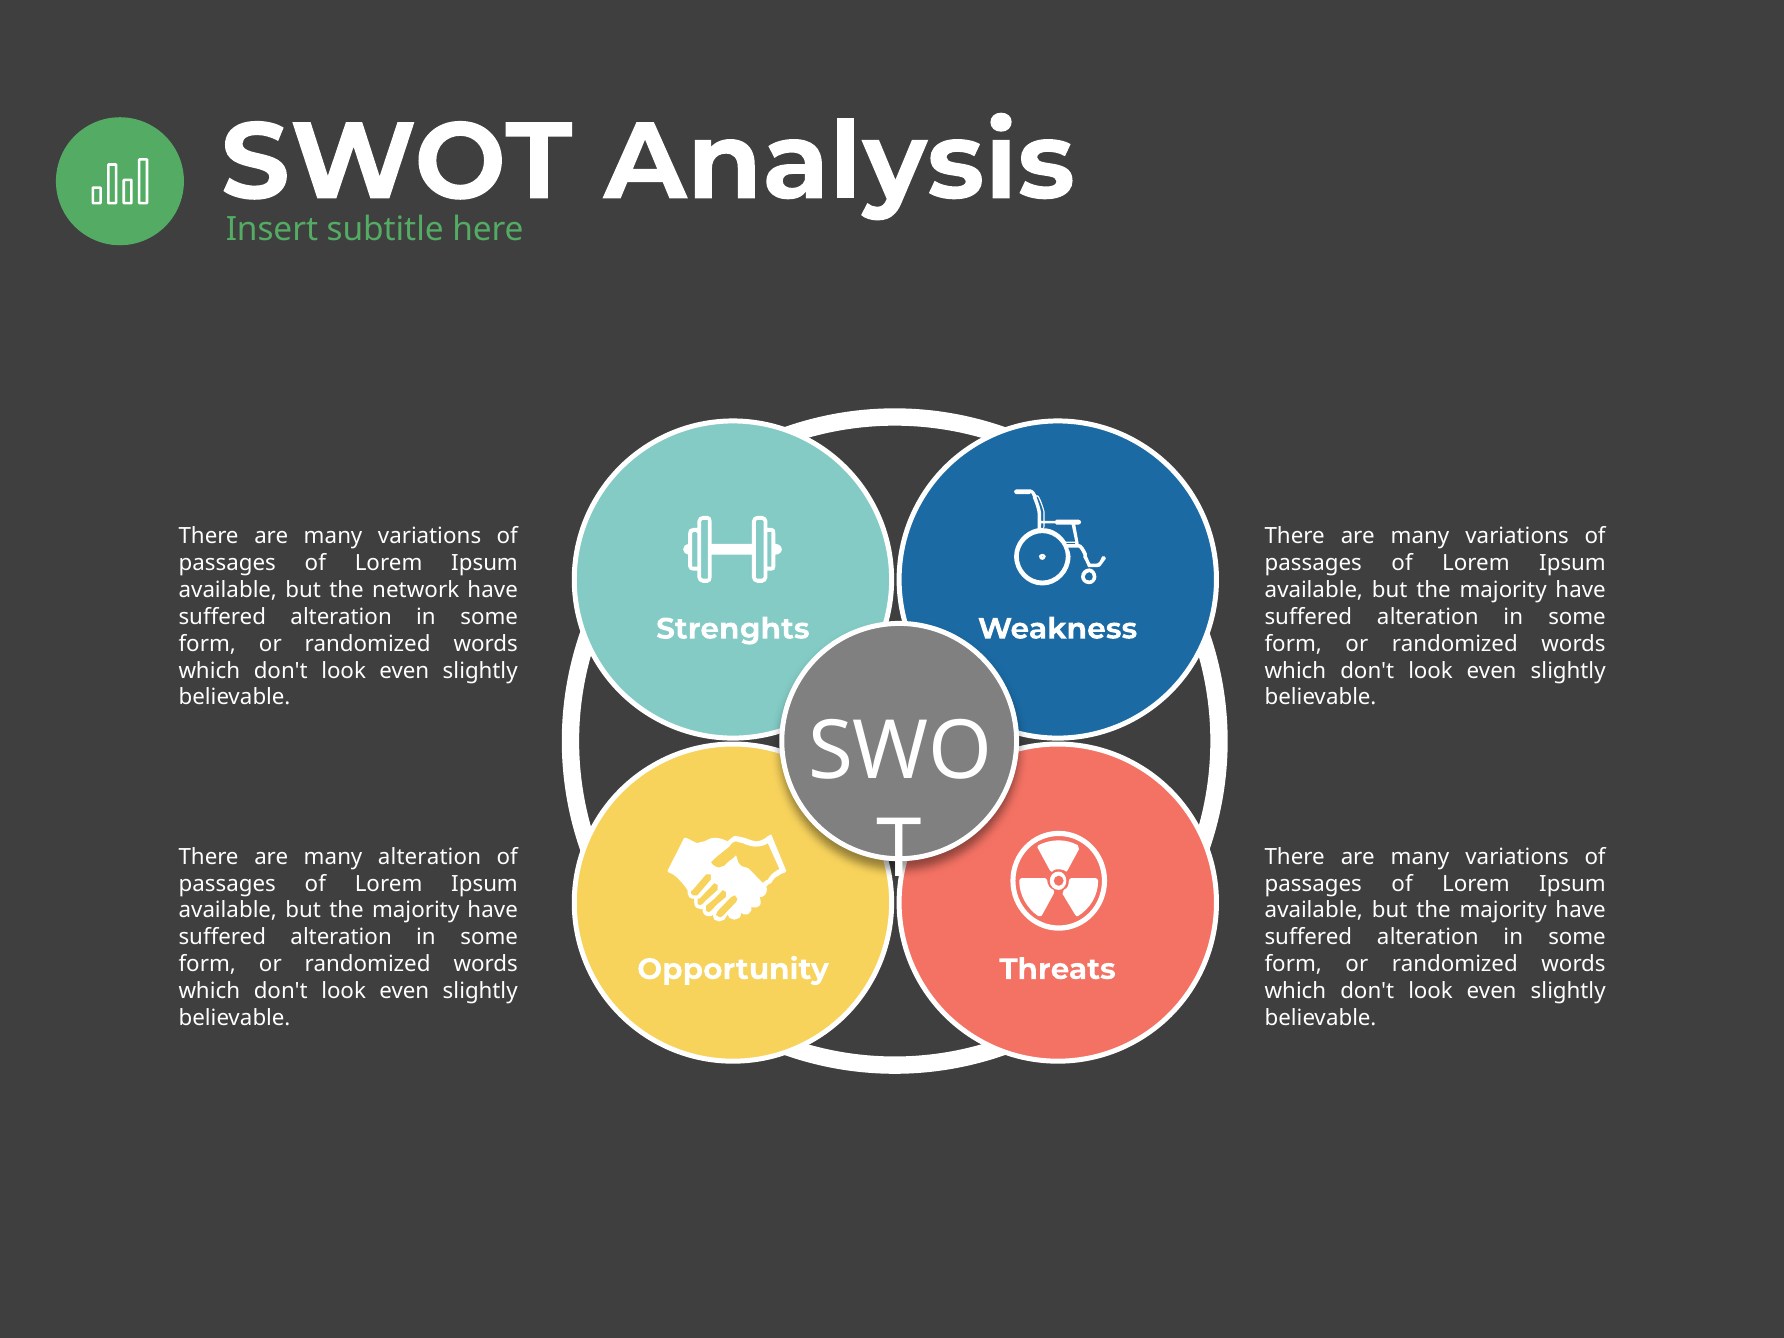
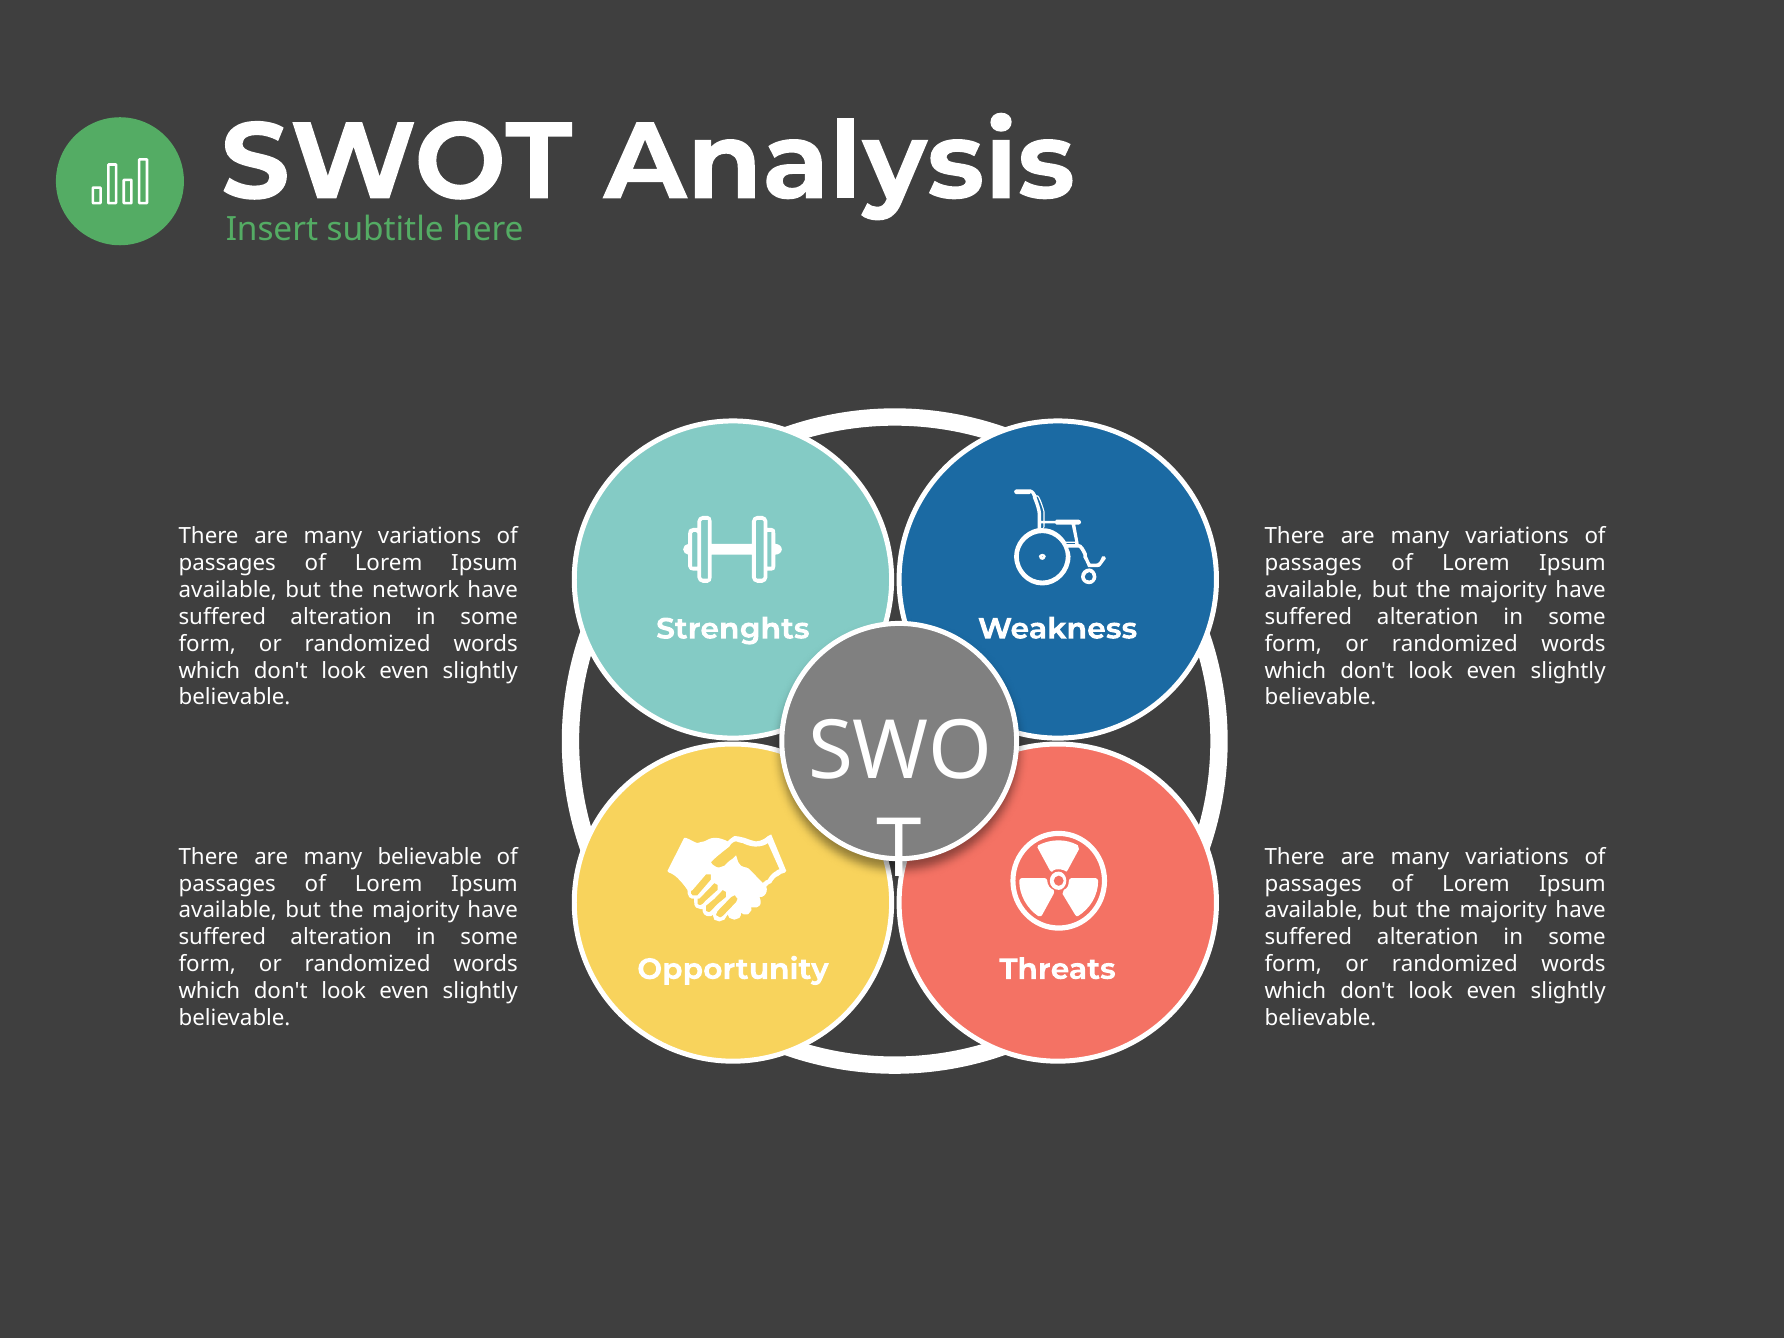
many alteration: alteration -> believable (430, 857)
